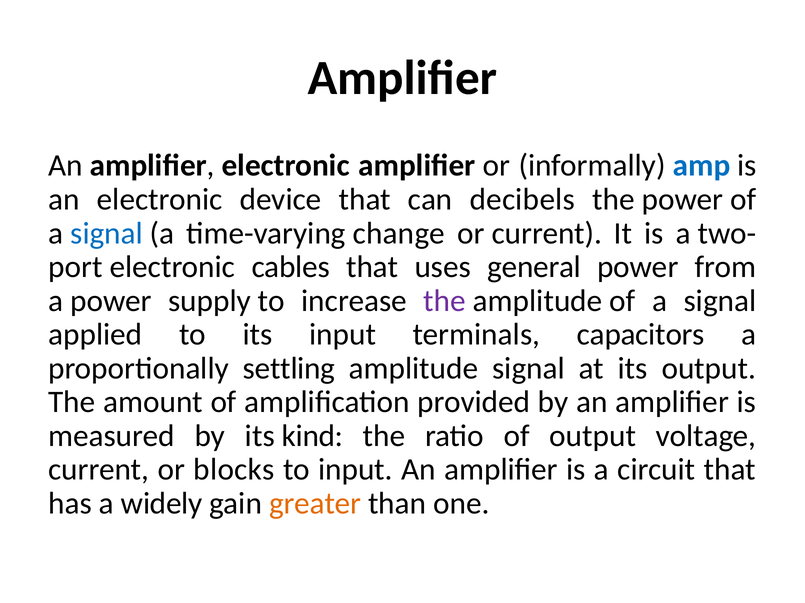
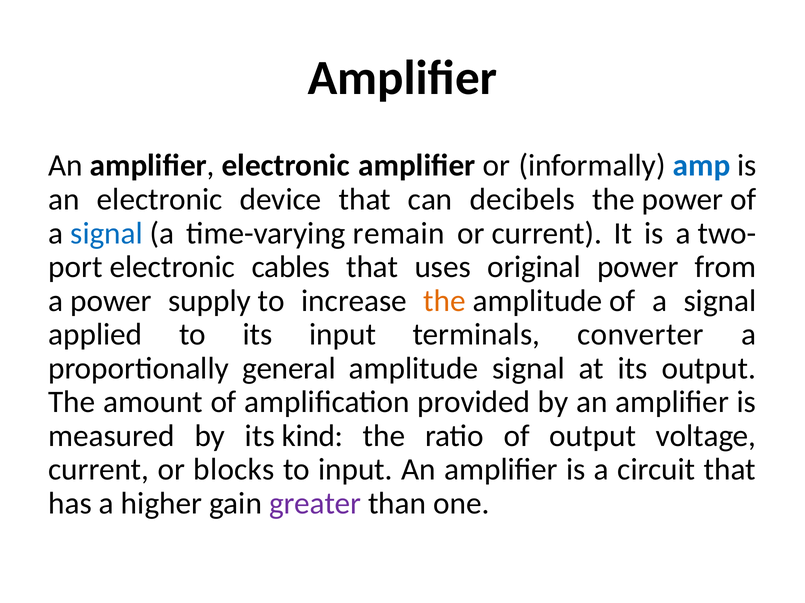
change: change -> remain (399, 234)
general: general -> original (534, 267)
the colour: purple -> orange (445, 301)
capacitors: capacitors -> converter (640, 335)
settling: settling -> general (289, 369)
widely: widely -> higher (162, 504)
greater colour: orange -> purple (315, 504)
